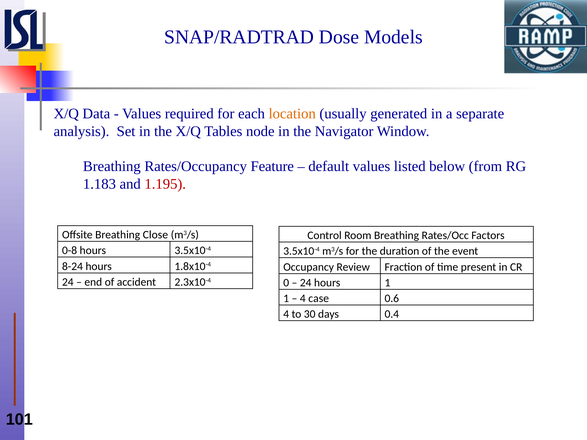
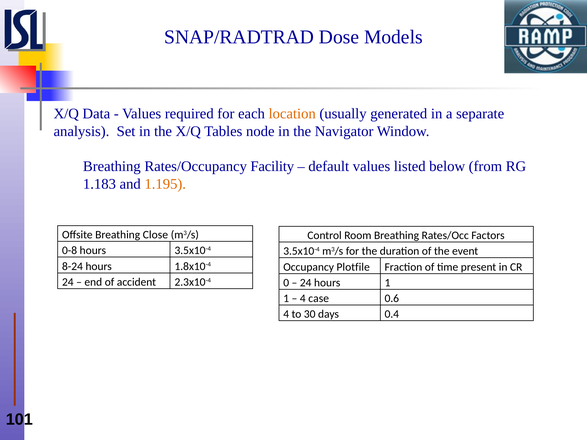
Feature: Feature -> Facility (272, 167)
1.195 colour: red -> orange (165, 184)
Review: Review -> Plotfile (353, 267)
